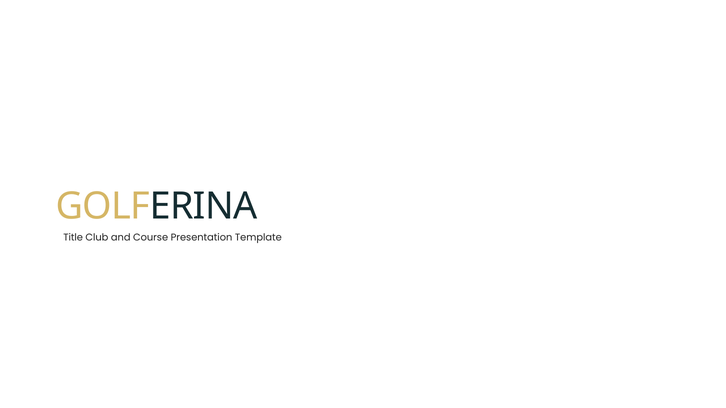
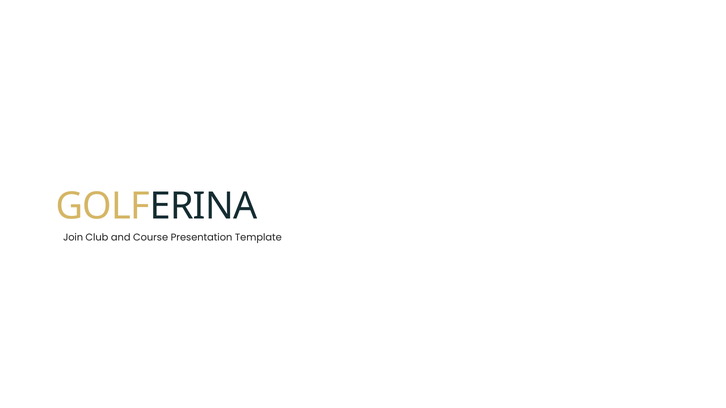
Title: Title -> Join (73, 238)
